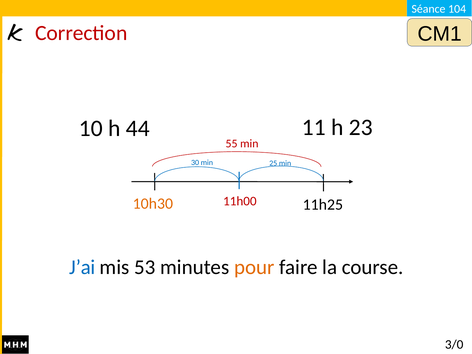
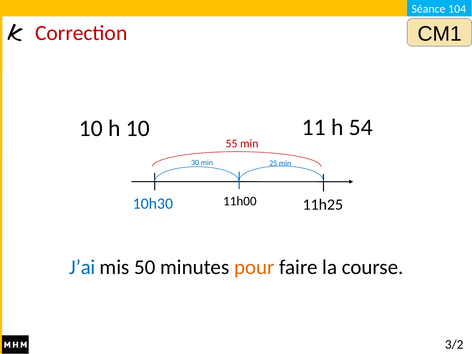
23: 23 -> 54 (361, 128)
h 44: 44 -> 10 (138, 128)
11h00 colour: red -> black (240, 201)
10h30 colour: orange -> blue (153, 204)
53: 53 -> 50 (145, 267)
3/0: 3/0 -> 3/2 (454, 344)
